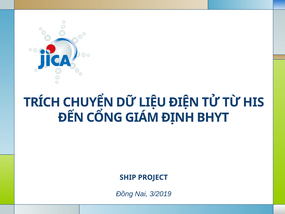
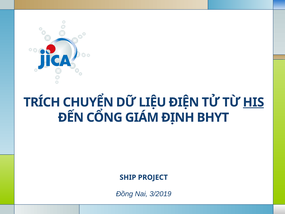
HIS underline: none -> present (254, 102)
